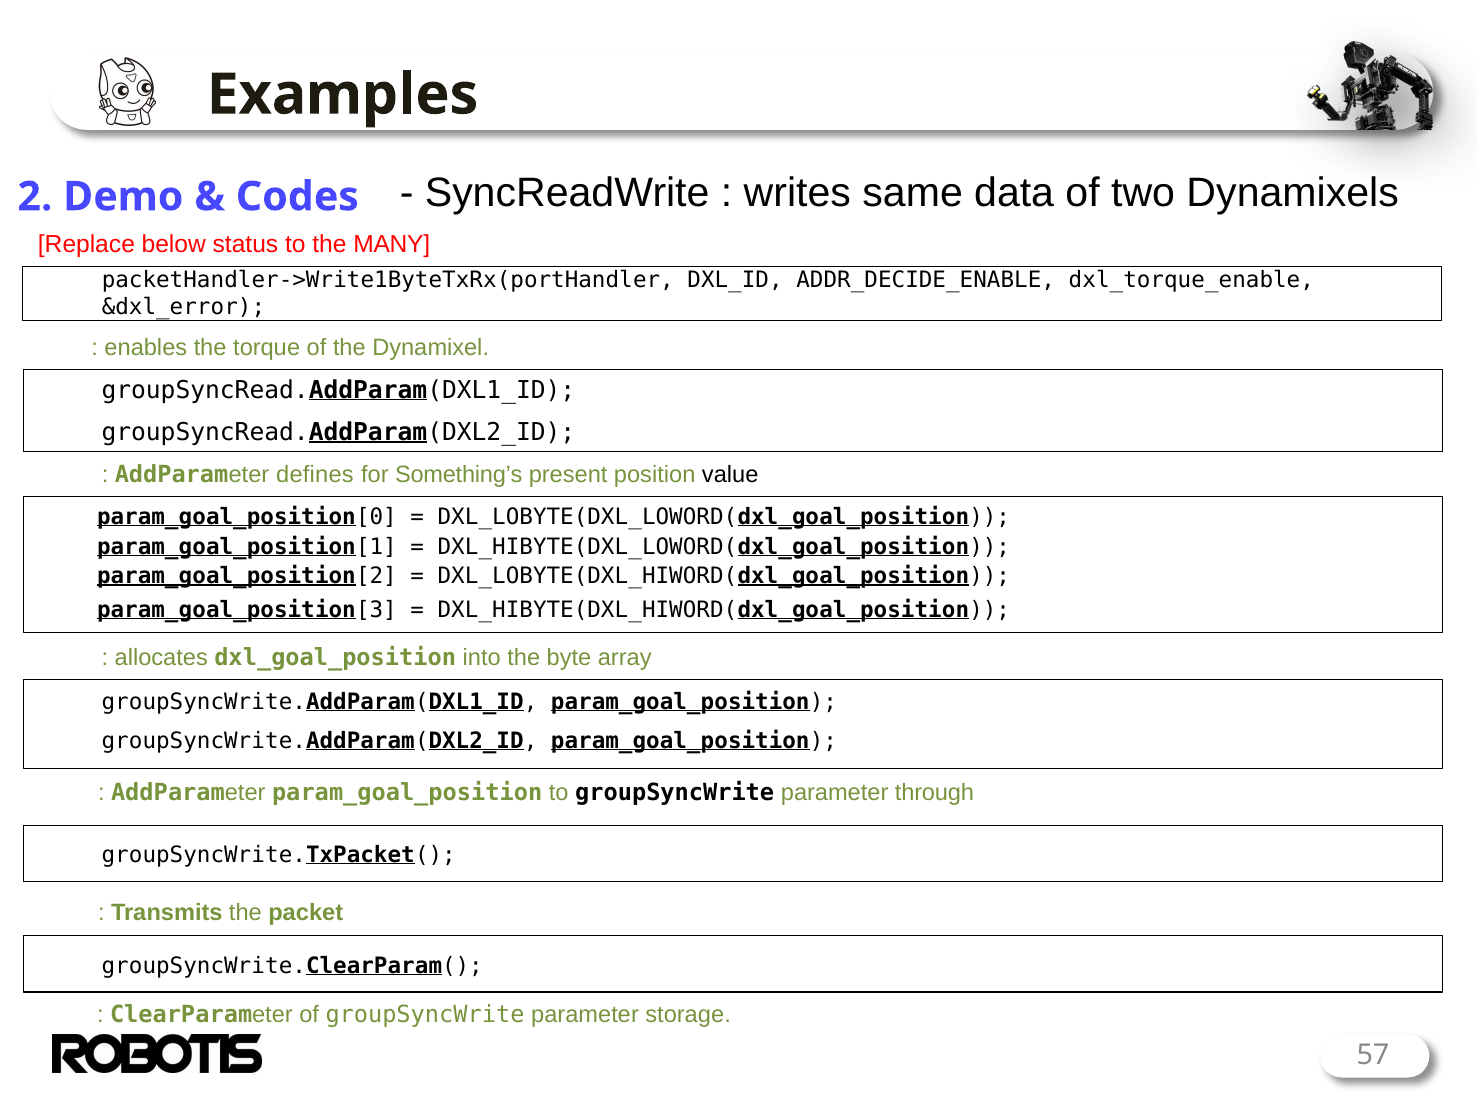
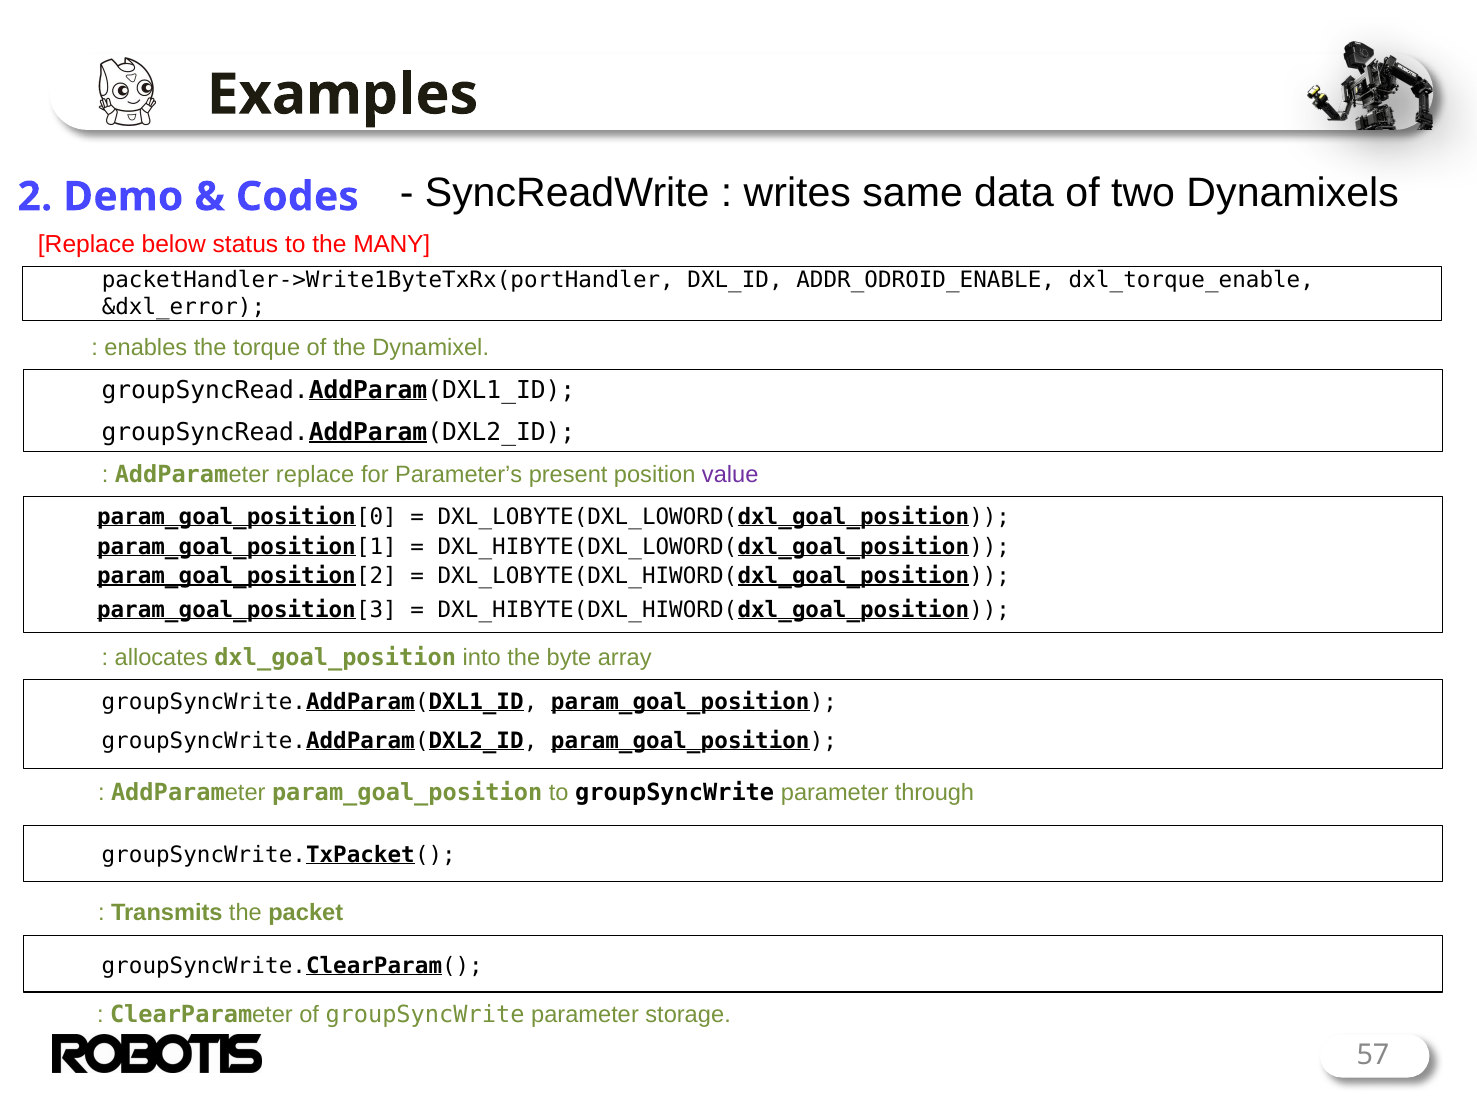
ADDR_DECIDE_ENABLE: ADDR_DECIDE_ENABLE -> ADDR_ODROID_ENABLE (926, 280)
AddParameter defines: defines -> replace (315, 475)
Something’s: Something’s -> Parameter’s (459, 475)
value colour: black -> purple (730, 475)
